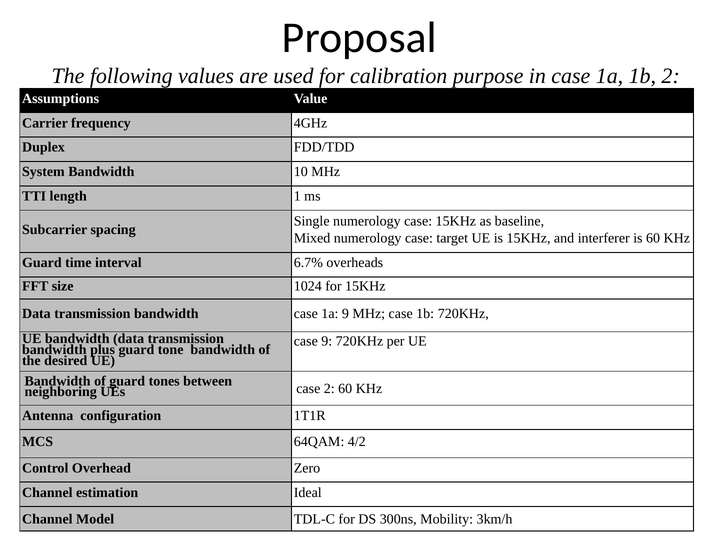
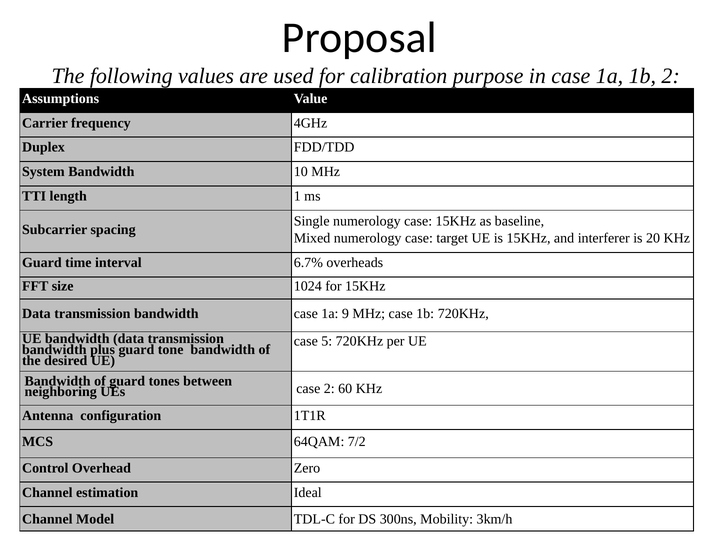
is 60: 60 -> 20 (653, 238)
case 9: 9 -> 5 (327, 341)
4/2: 4/2 -> 7/2 (357, 442)
